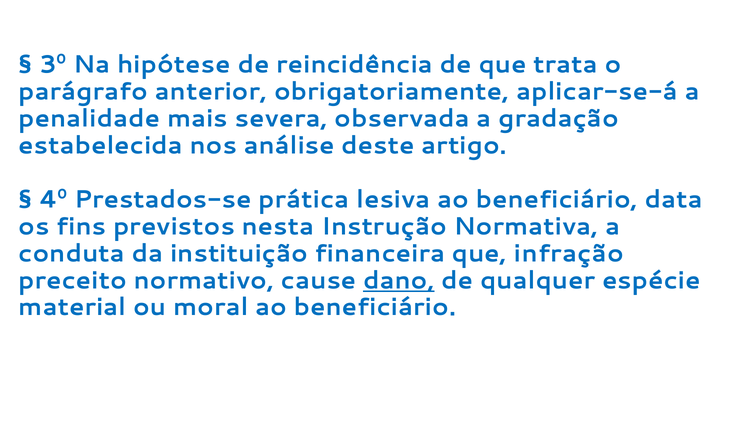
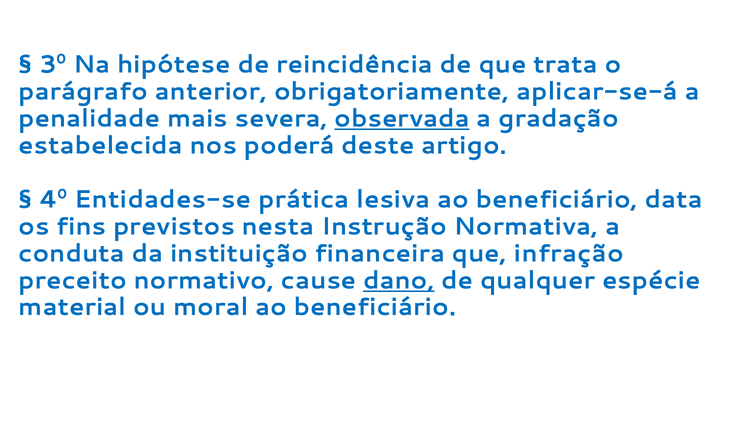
observada underline: none -> present (402, 119)
análise: análise -> poderá (289, 146)
Prestados-se: Prestados-se -> Entidades-se (163, 200)
